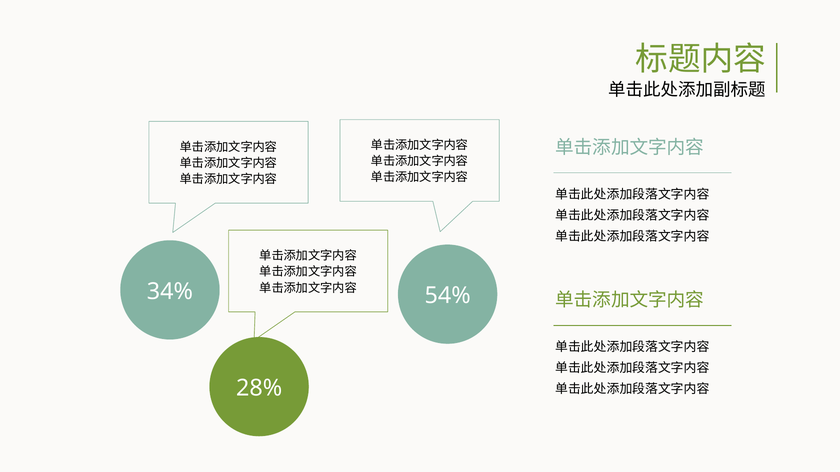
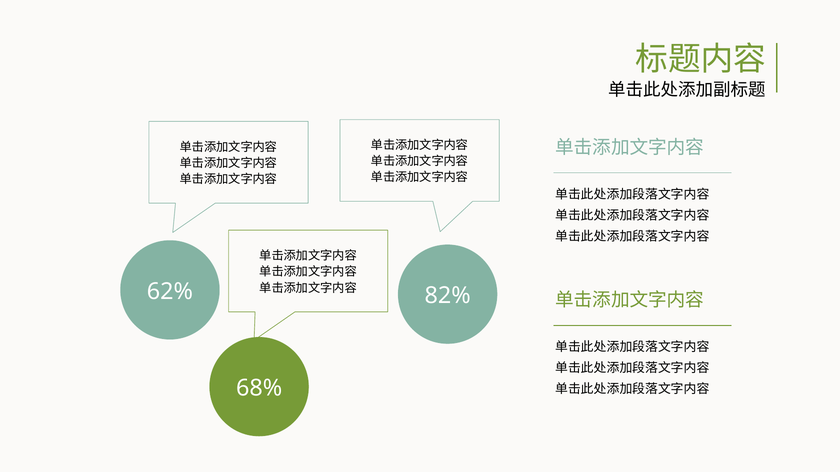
54%: 54% -> 82% (448, 296)
34%: 34% -> 62% (170, 292)
28%: 28% -> 68% (259, 389)
